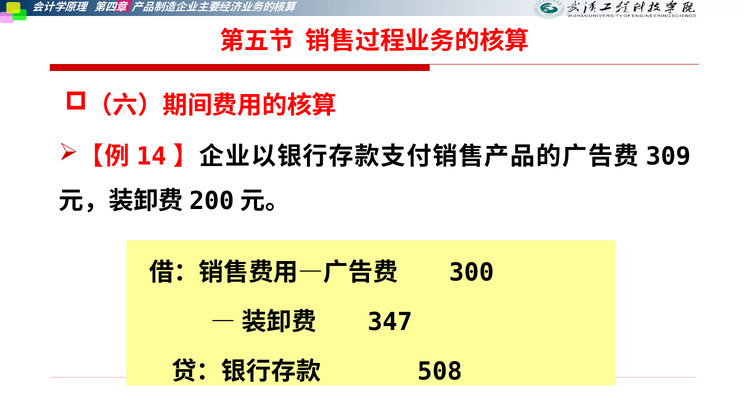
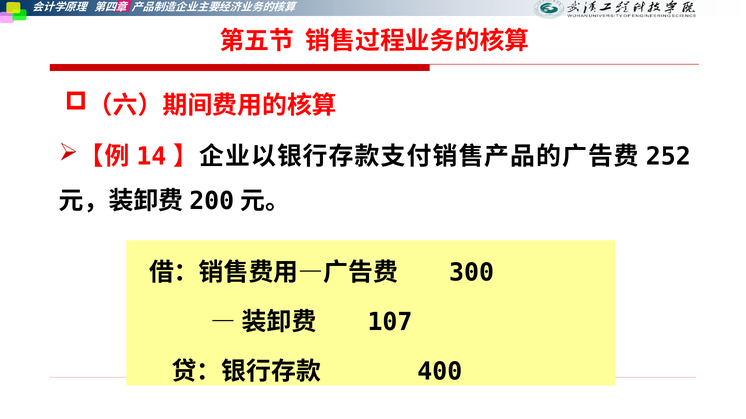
309: 309 -> 252 (668, 157)
347: 347 -> 107 (390, 323)
508: 508 -> 400 (440, 372)
